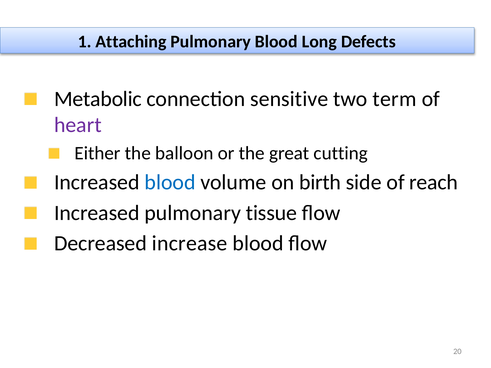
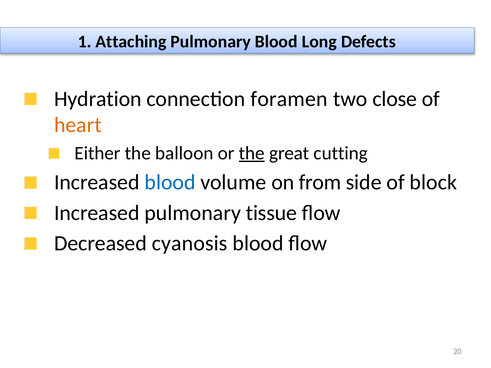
Metabolic: Metabolic -> Hydration (98, 99)
sensitive: sensitive -> foramen (289, 99)
term: term -> close (395, 99)
heart colour: purple -> orange (78, 125)
the underline: none -> present (252, 153)
birth: birth -> from (320, 182)
reach: reach -> block (433, 182)
increase: increase -> cyanosis (190, 244)
